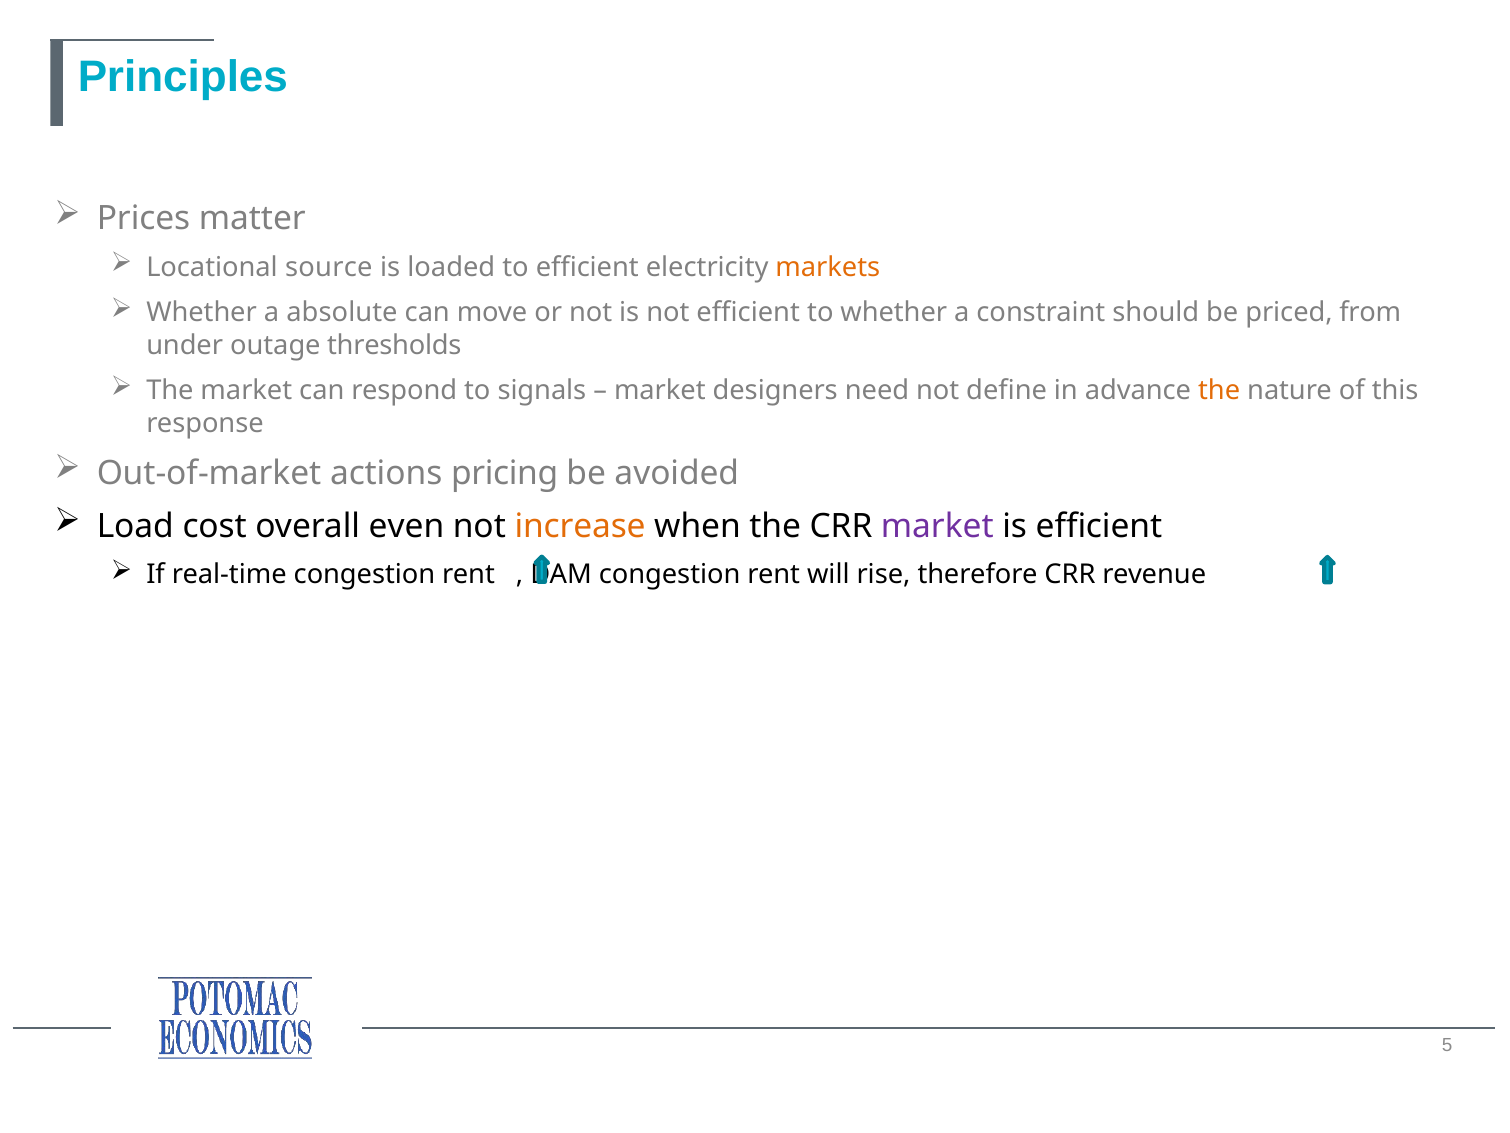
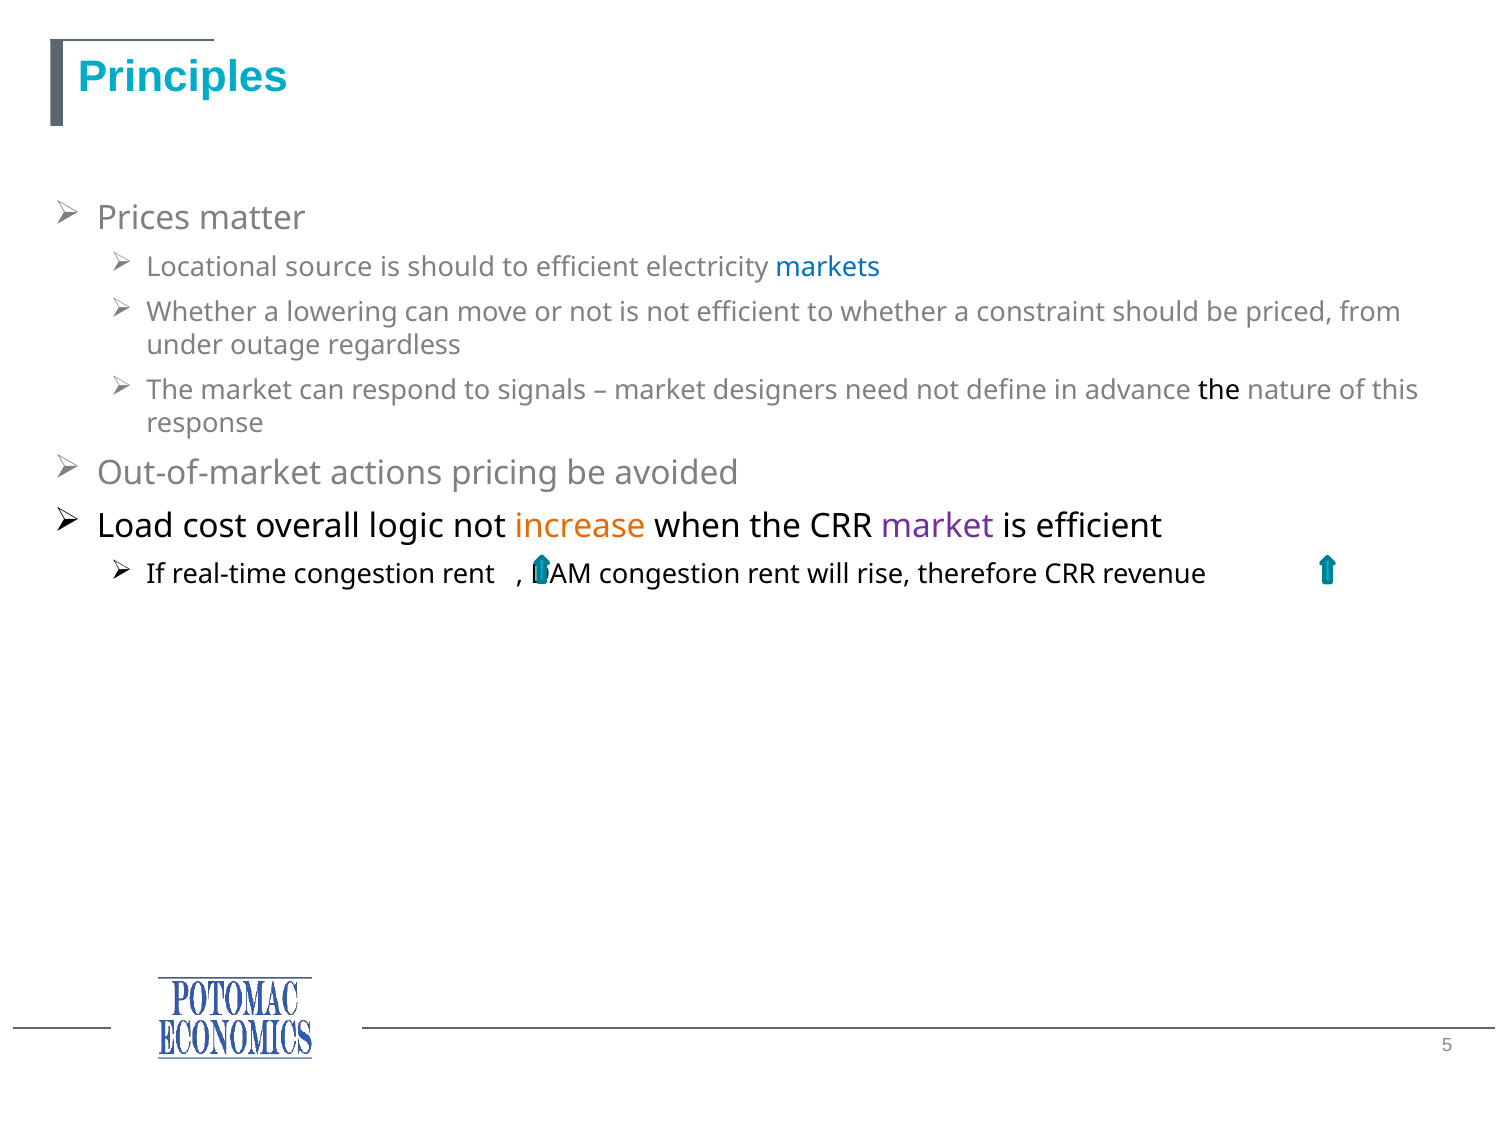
is loaded: loaded -> should (451, 267)
markets colour: orange -> blue (828, 267)
absolute: absolute -> lowering (342, 313)
thresholds: thresholds -> regardless (394, 345)
the colour: orange -> black (1219, 391)
even: even -> logic (406, 526)
